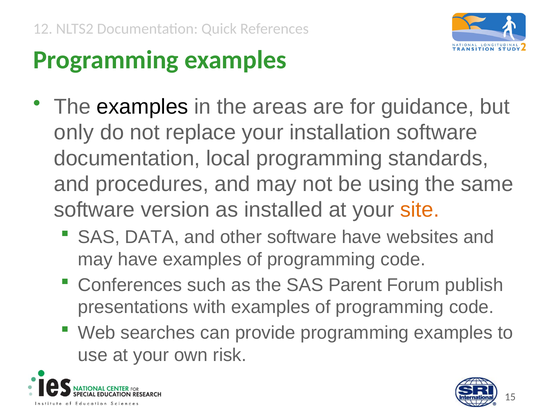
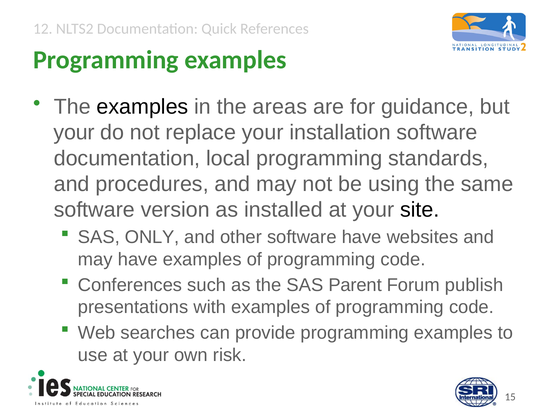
only: only -> your (74, 133)
site colour: orange -> black (420, 210)
DATA: DATA -> ONLY (152, 237)
